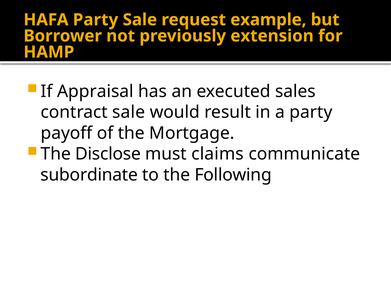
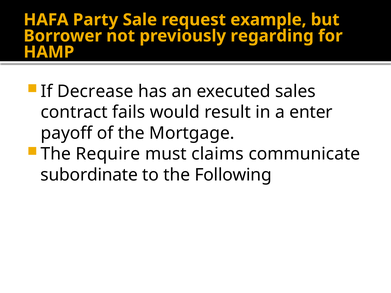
extension: extension -> regarding (272, 36)
Appraisal: Appraisal -> Decrease (95, 91)
contract sale: sale -> fails (129, 112)
a party: party -> enter (311, 112)
Disclose: Disclose -> Require (108, 154)
